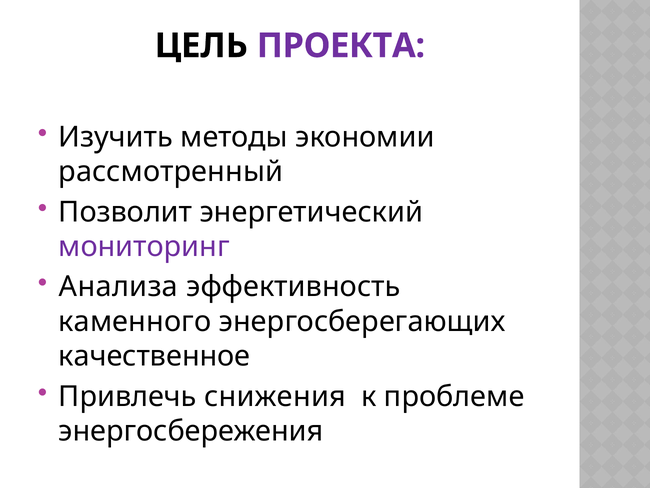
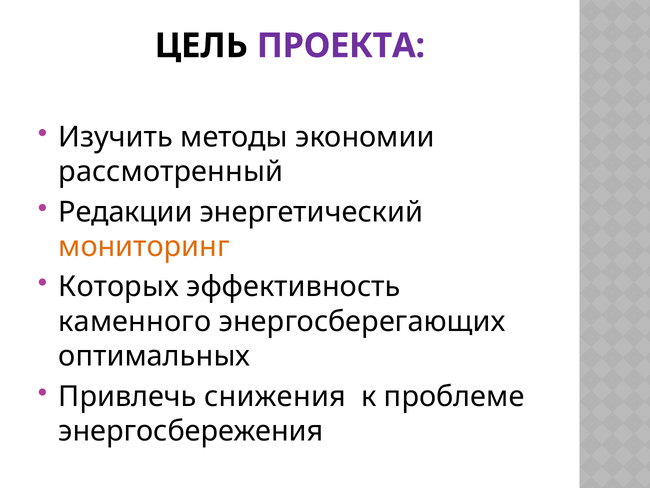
Позволит: Позволит -> Редакции (125, 212)
мониторинг colour: purple -> orange (144, 247)
Анализа: Анализа -> Которых (119, 287)
качественное: качественное -> оптимальных (154, 356)
